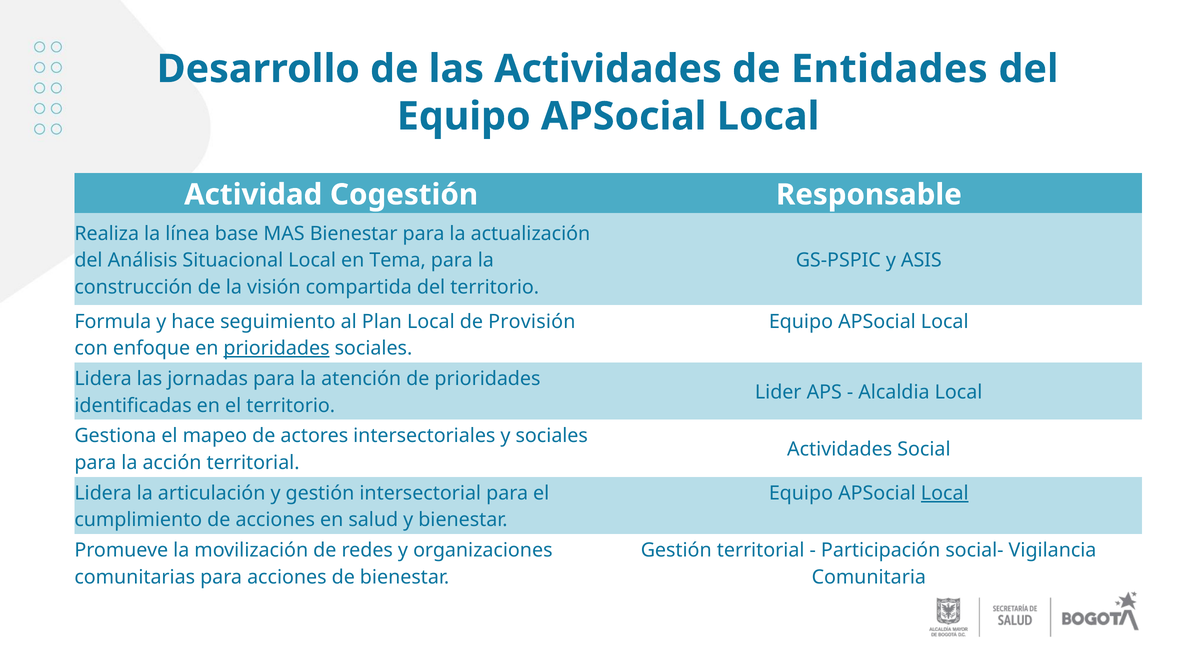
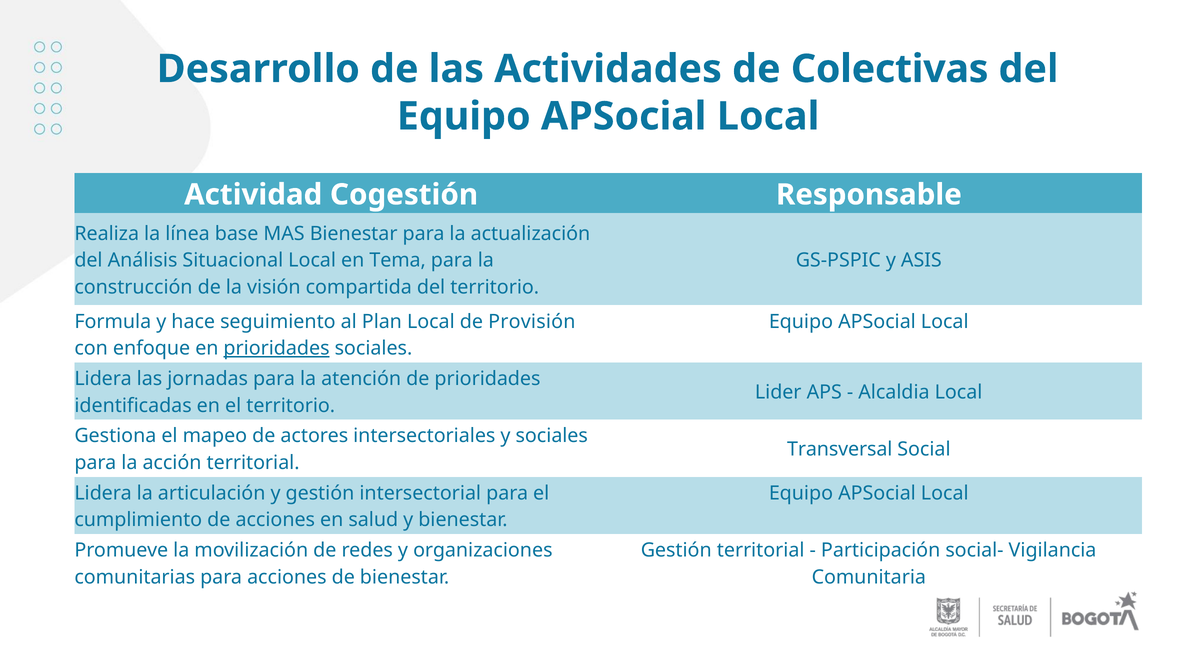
Entidades: Entidades -> Colectivas (890, 69)
Actividades: Actividades -> Transversal (840, 449)
Local underline: present -> none (945, 493)
